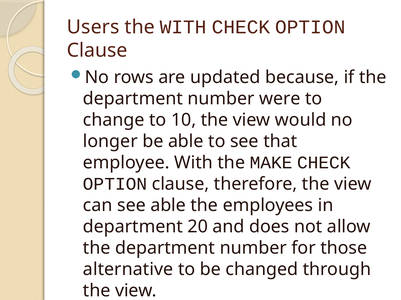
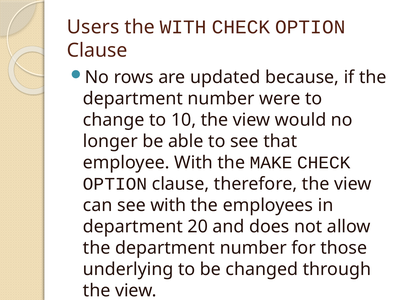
see able: able -> with (168, 206)
alternative: alternative -> underlying (128, 270)
